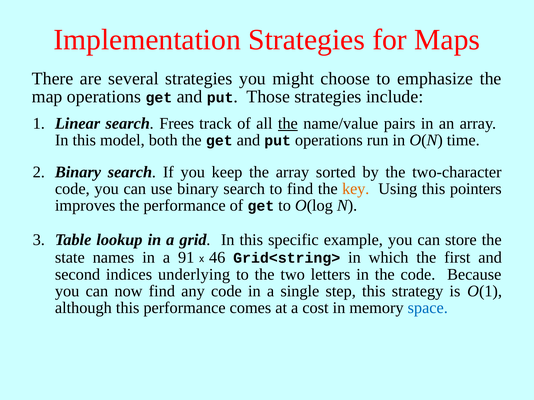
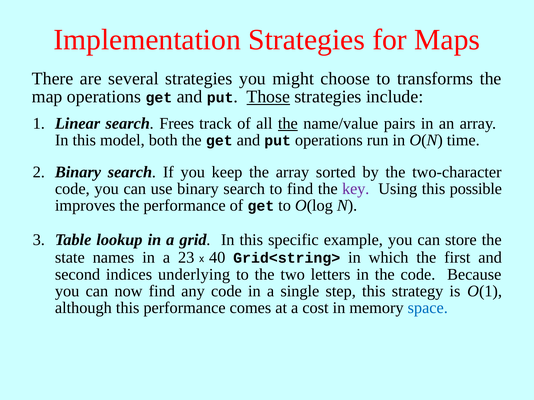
emphasize: emphasize -> transforms (435, 79)
Those underline: none -> present (268, 97)
key colour: orange -> purple (356, 189)
pointers: pointers -> possible (476, 189)
91: 91 -> 23 (186, 258)
46: 46 -> 40 (217, 258)
